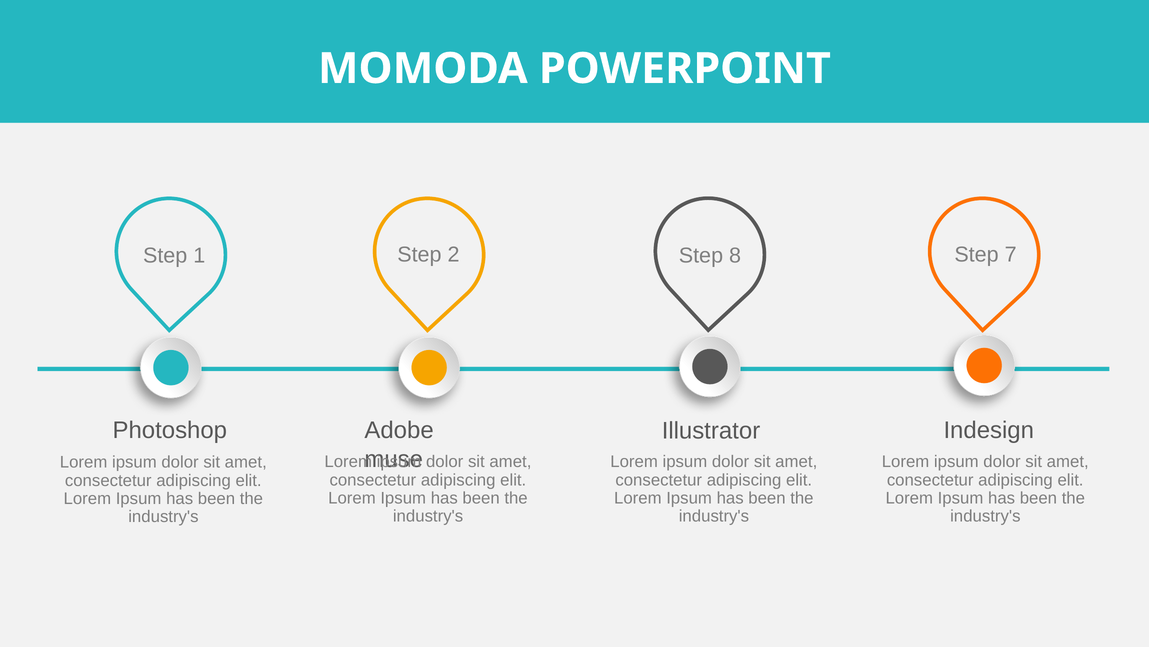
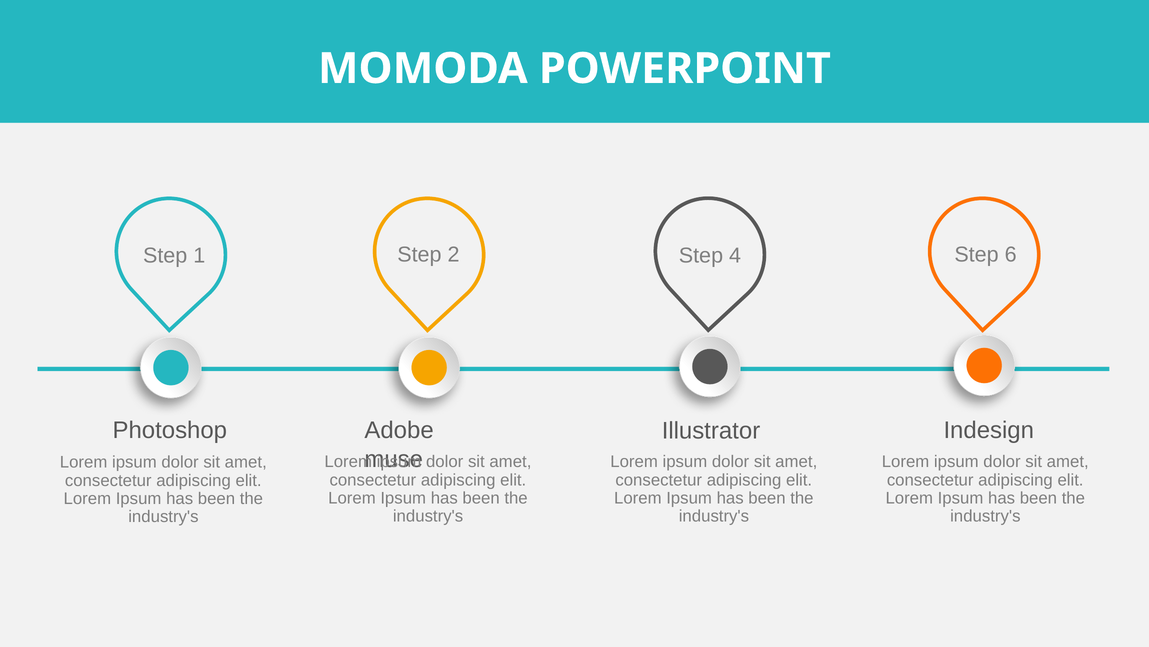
8: 8 -> 4 (735, 256)
7: 7 -> 6 (1011, 255)
